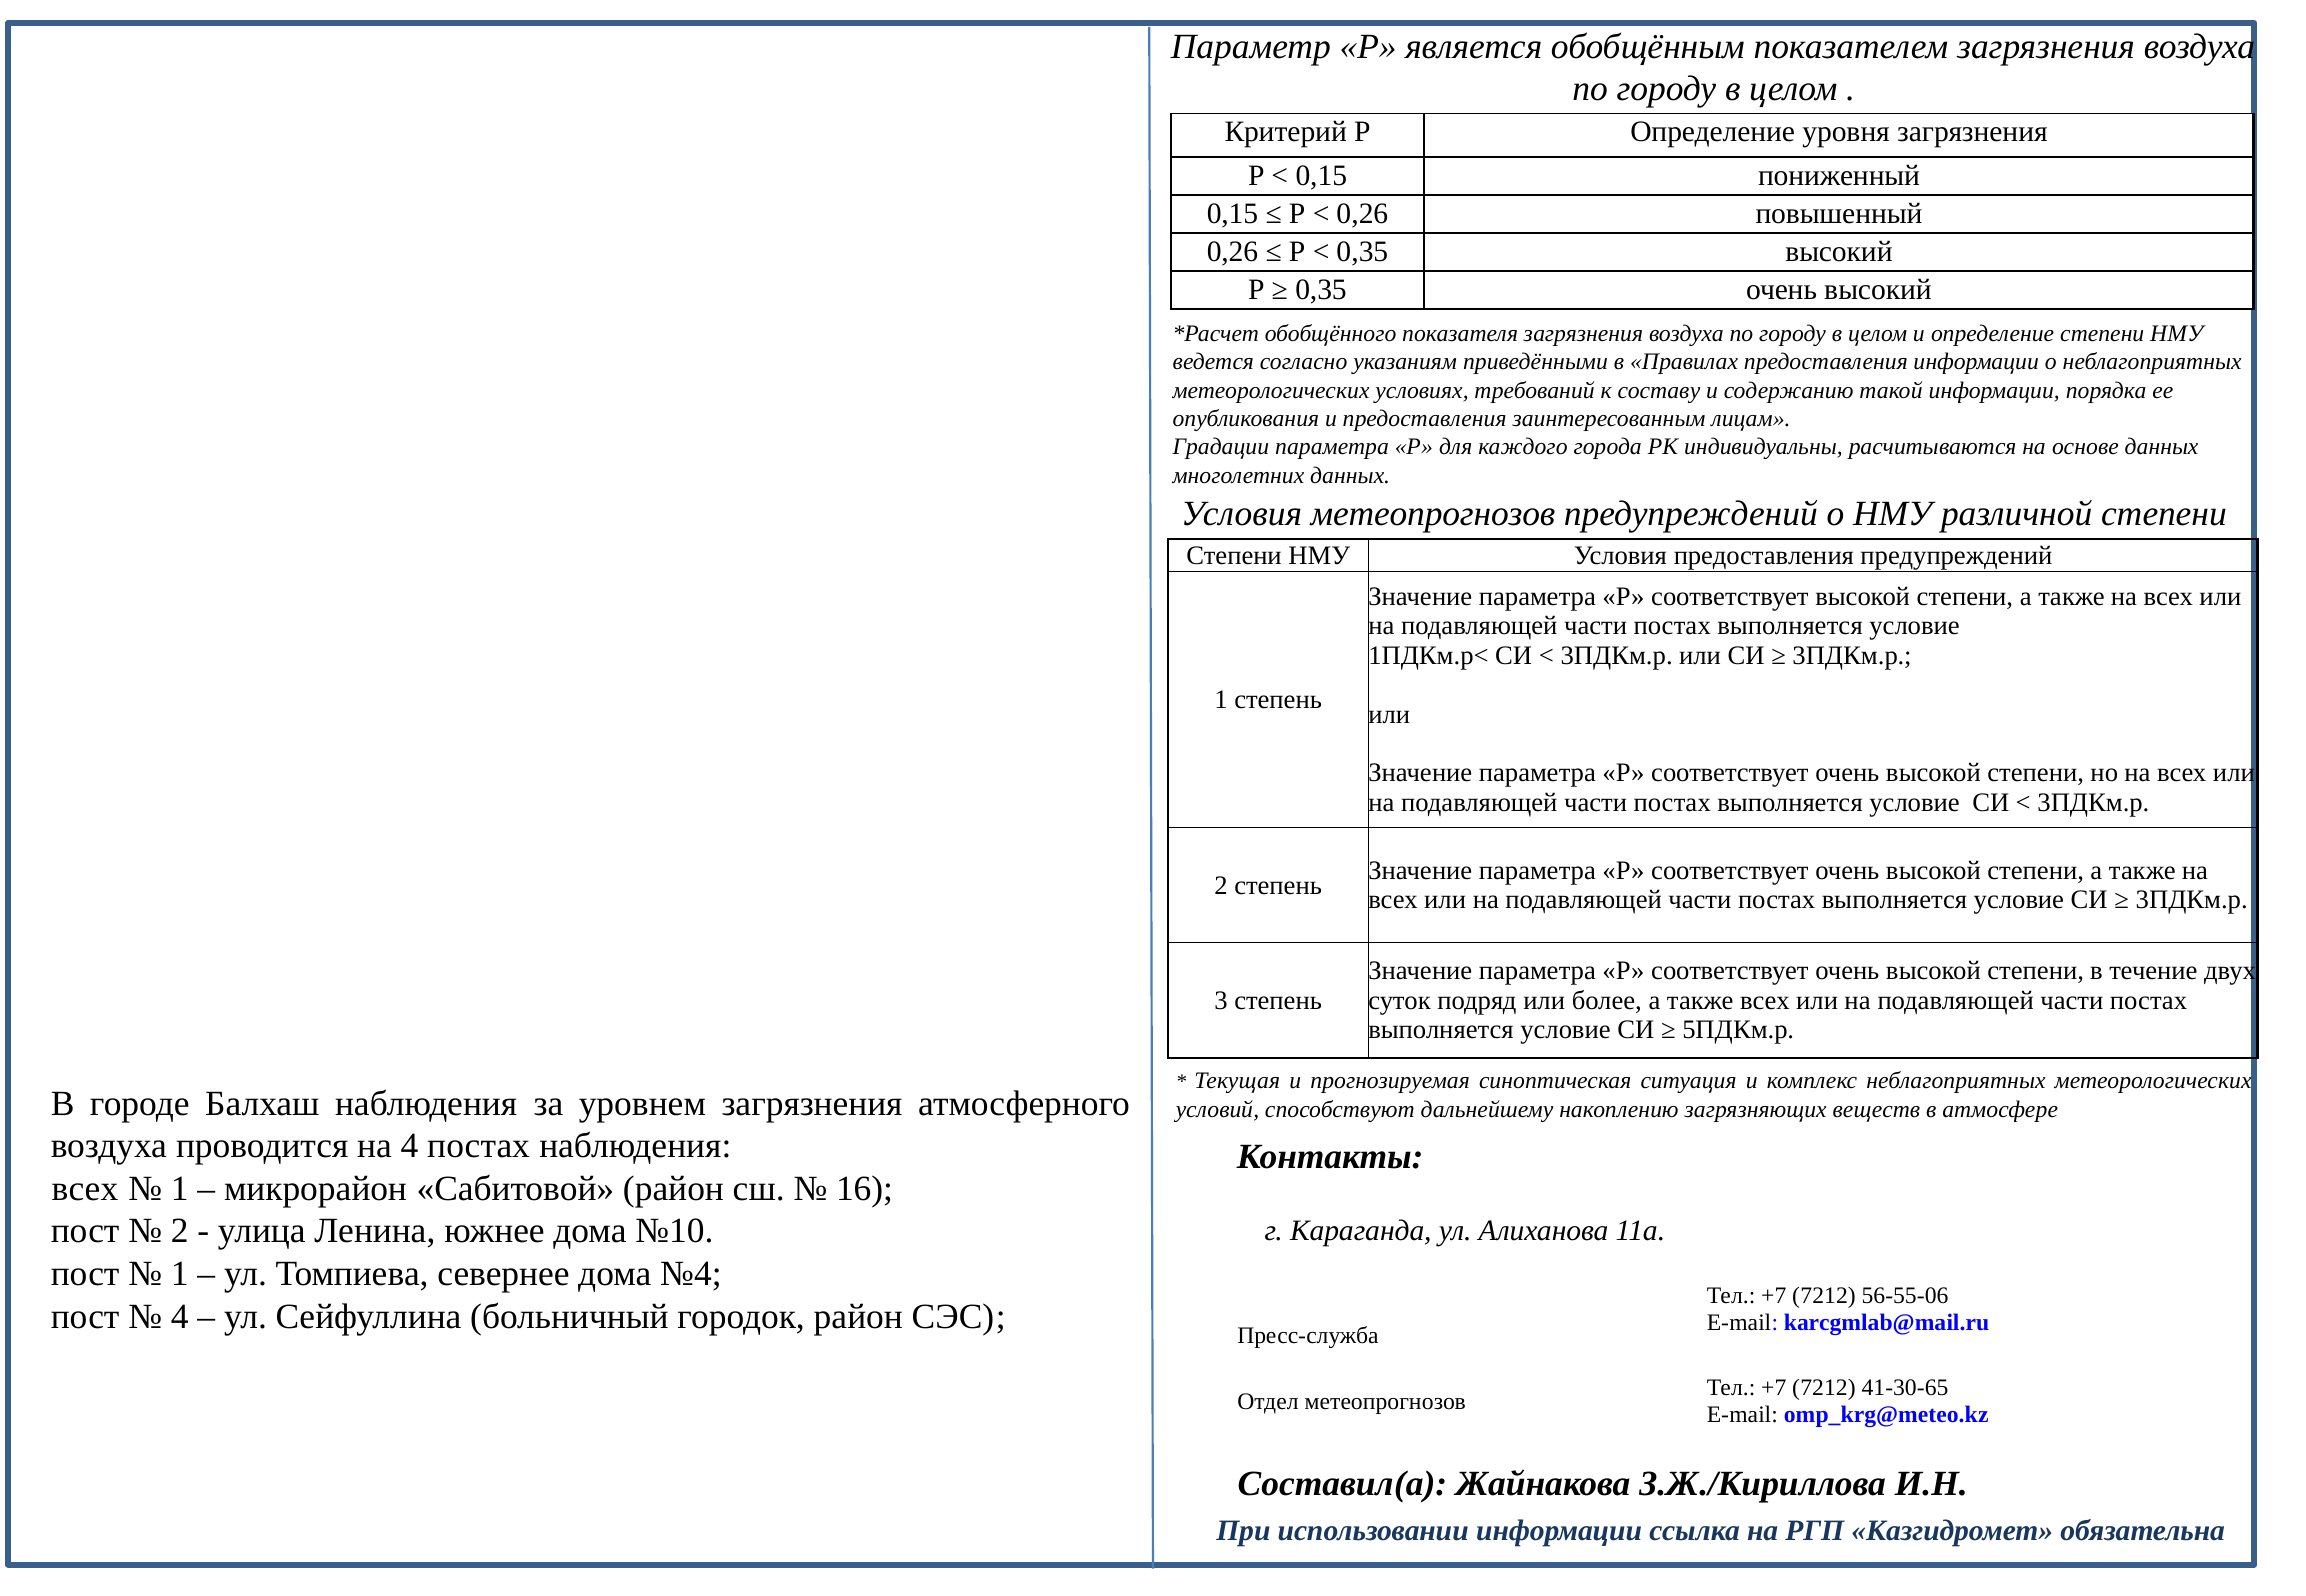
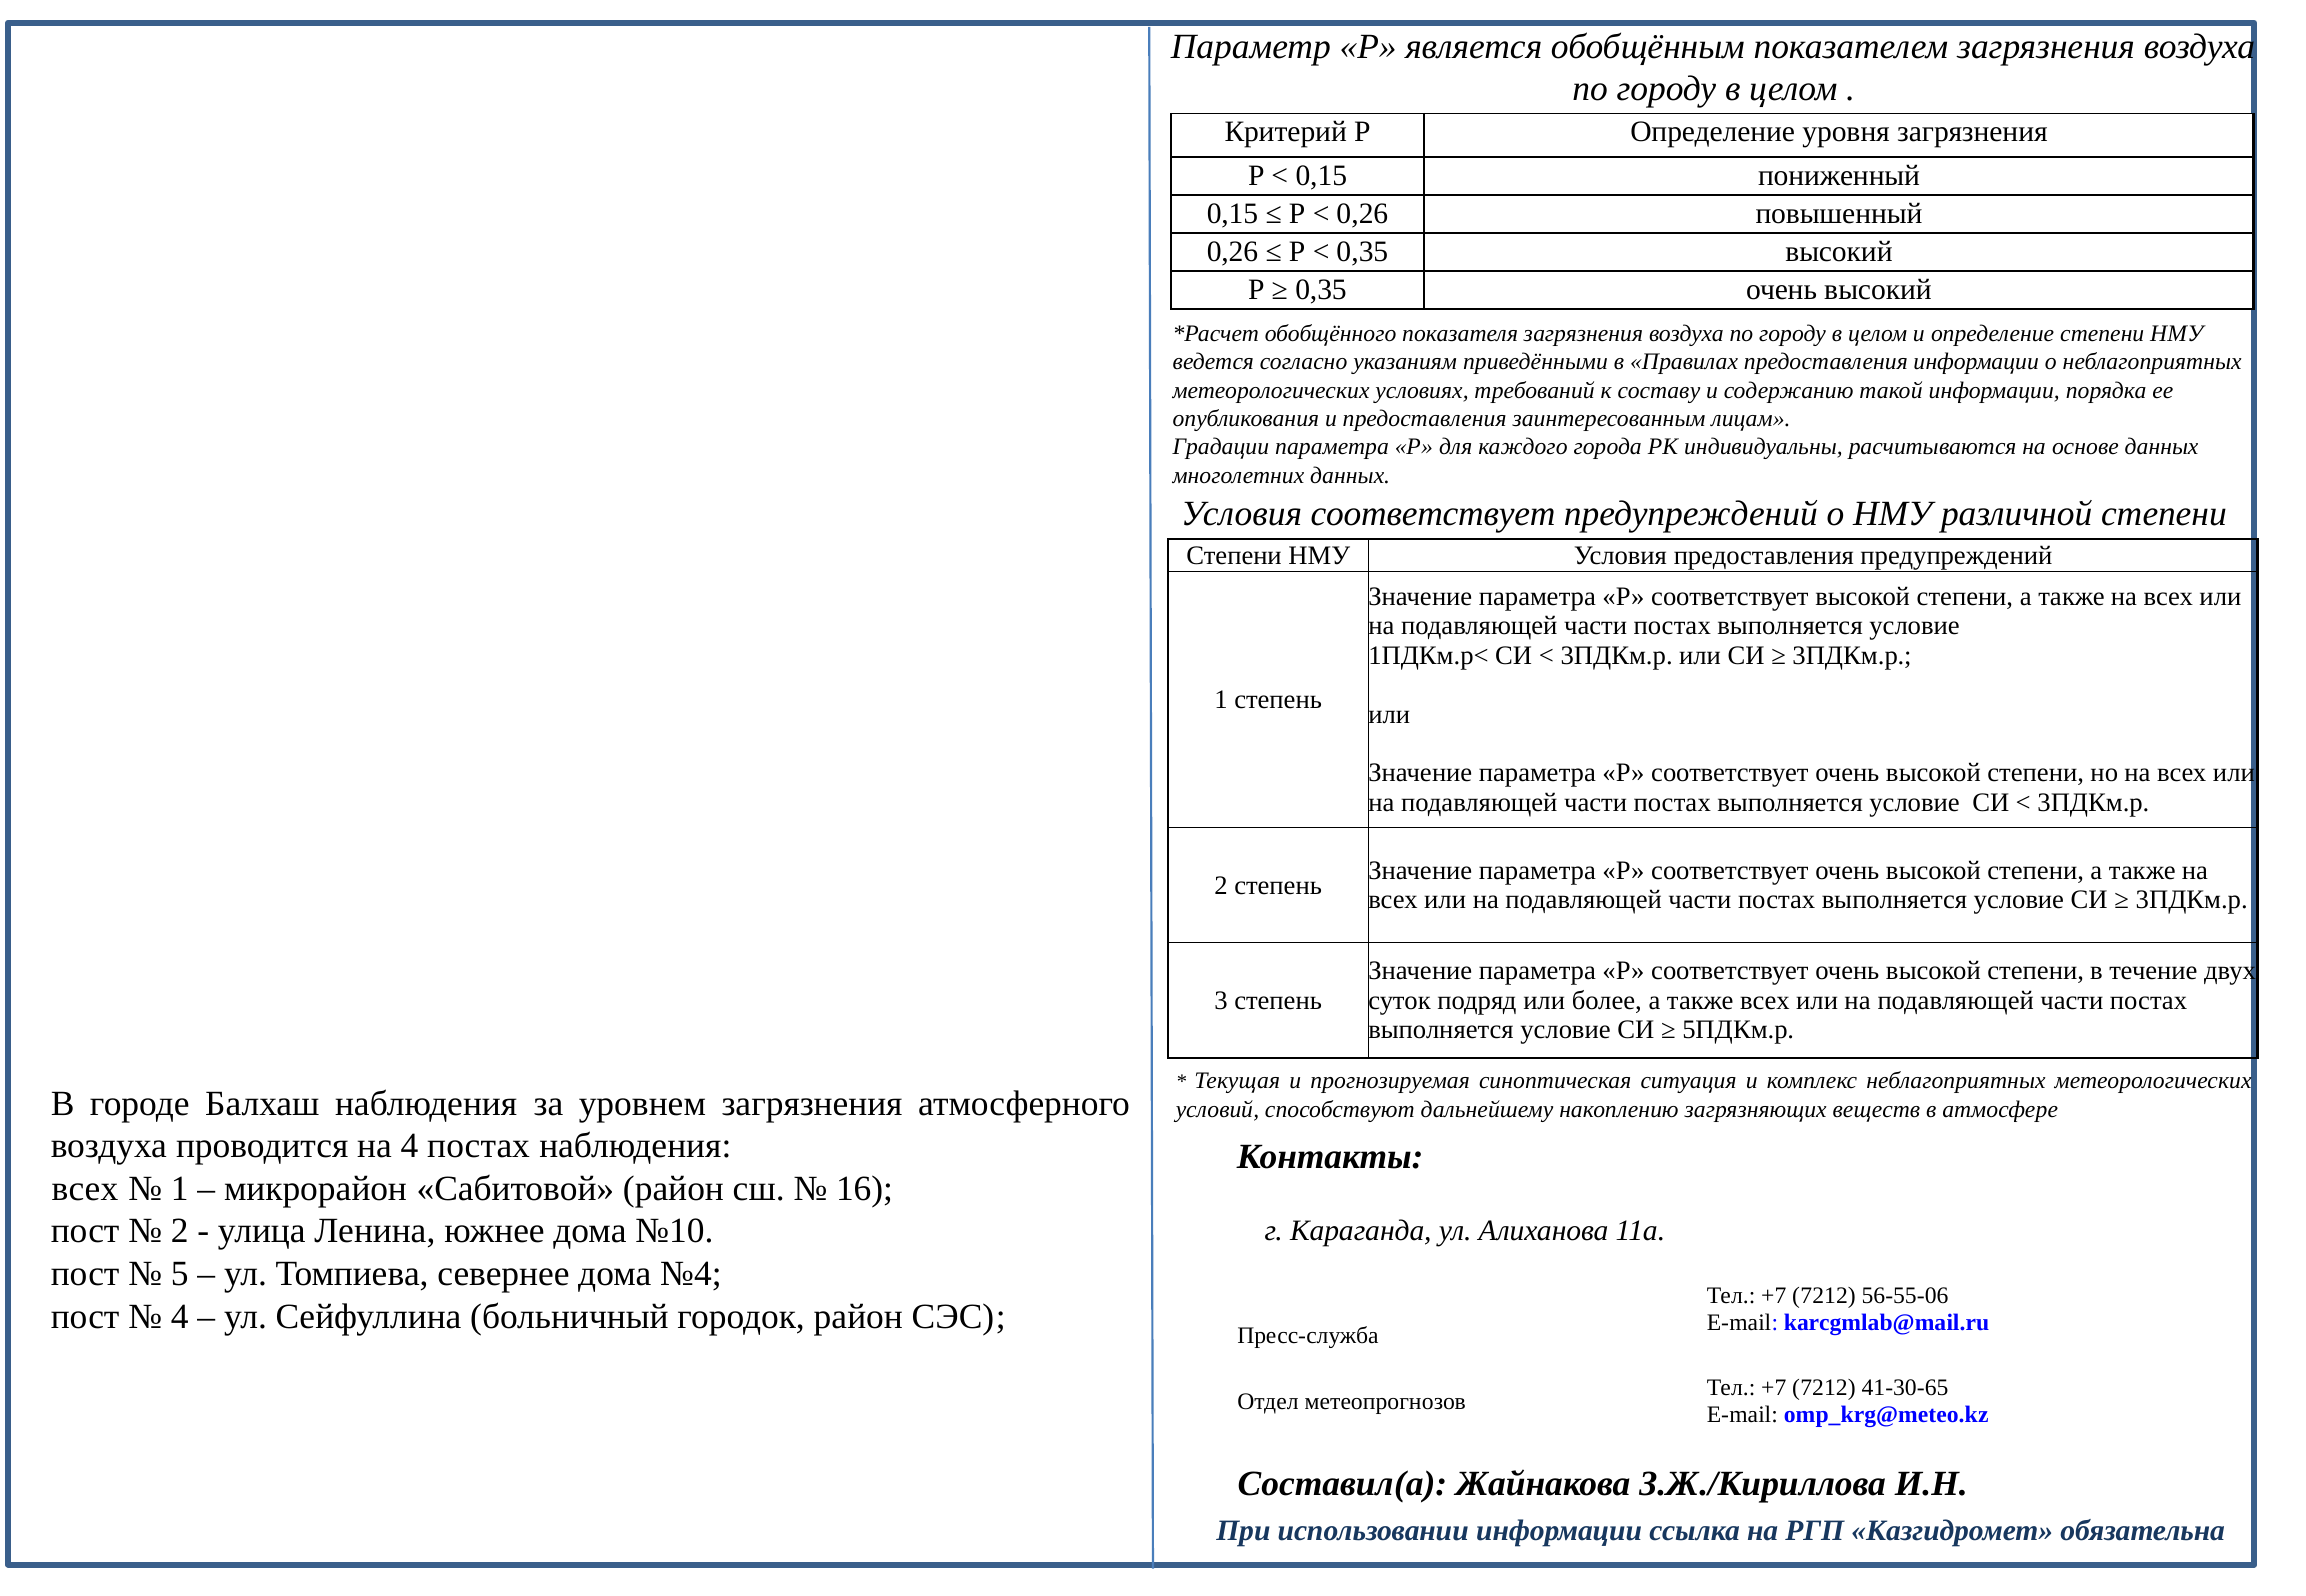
Условия метеопрогнозов: метеопрогнозов -> соответствует (1433, 514)
1: 1 -> 5 (180, 1274)
